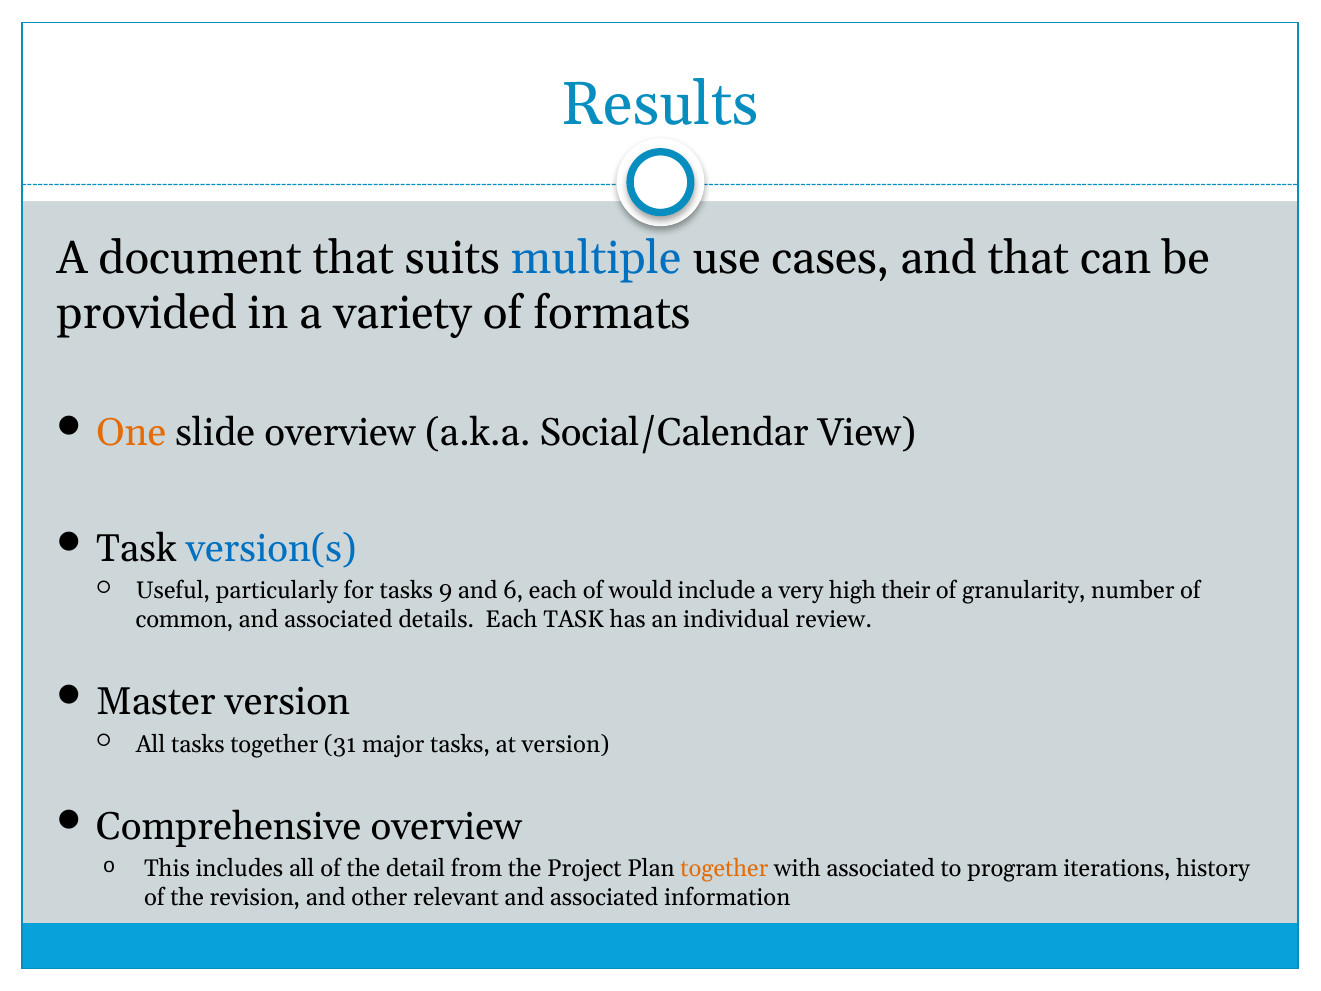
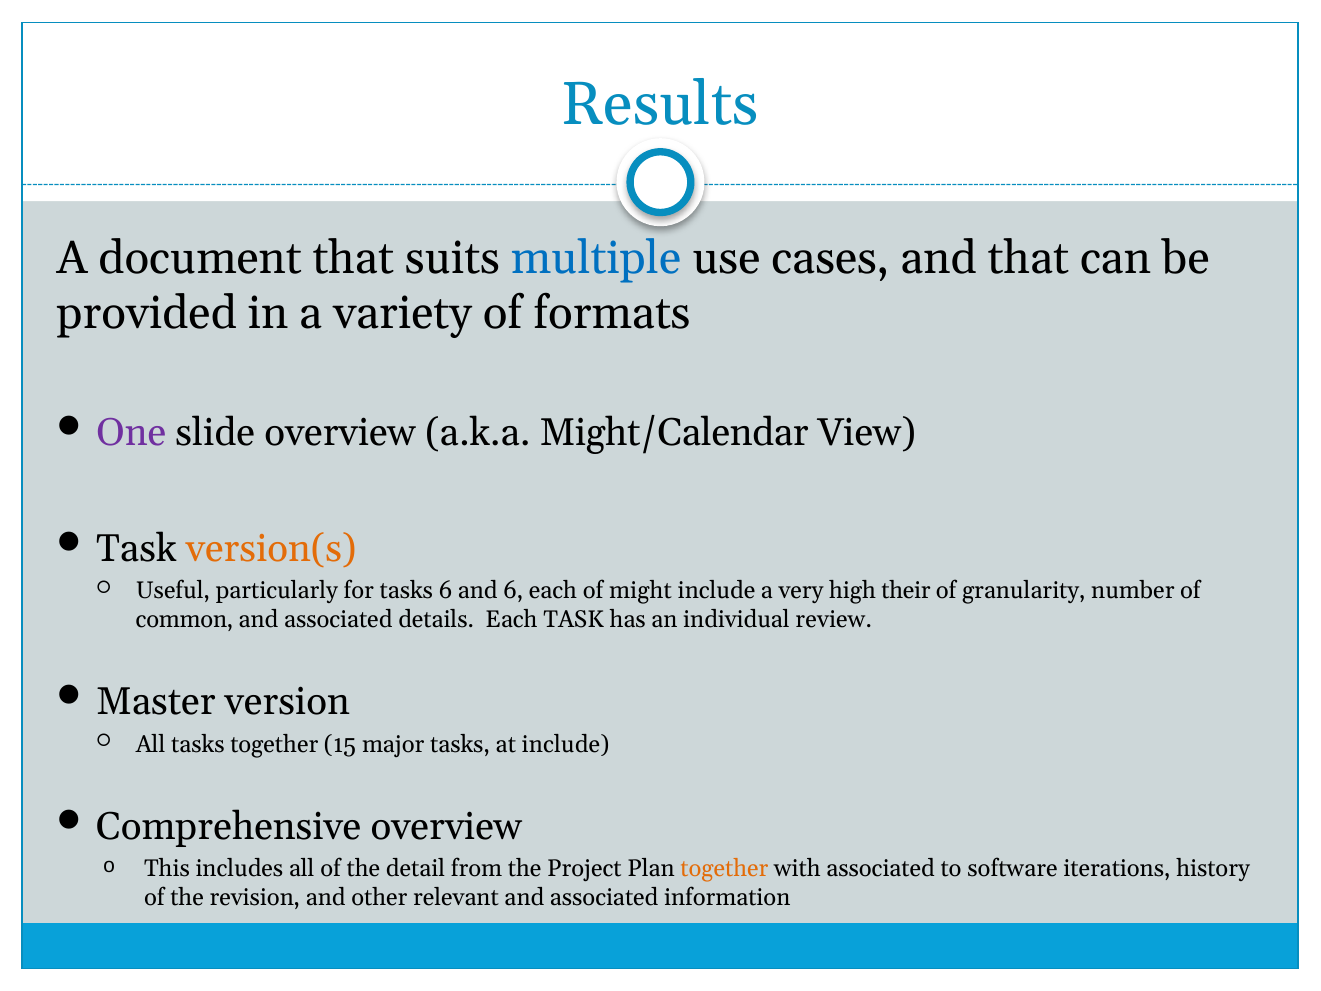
One colour: orange -> purple (131, 433)
Social/Calendar: Social/Calendar -> Might/Calendar (674, 433)
version(s colour: blue -> orange (271, 549)
tasks 9: 9 -> 6 (446, 591)
would: would -> might (640, 591)
31: 31 -> 15 (340, 744)
at version: version -> include (565, 744)
program: program -> software (1012, 868)
